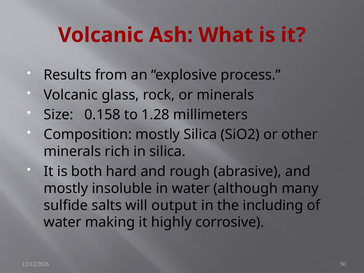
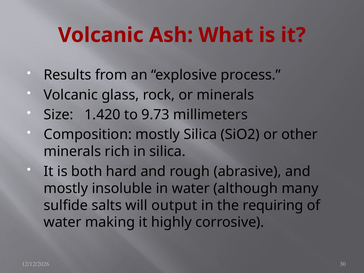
0.158: 0.158 -> 1.420 (102, 115)
1.28: 1.28 -> 9.73 (155, 115)
including: including -> requiring (273, 205)
